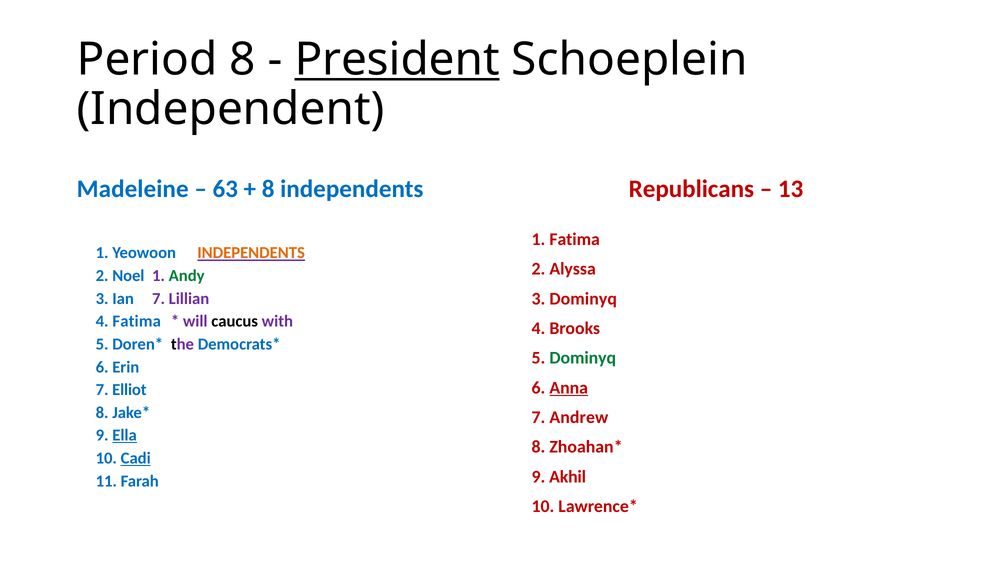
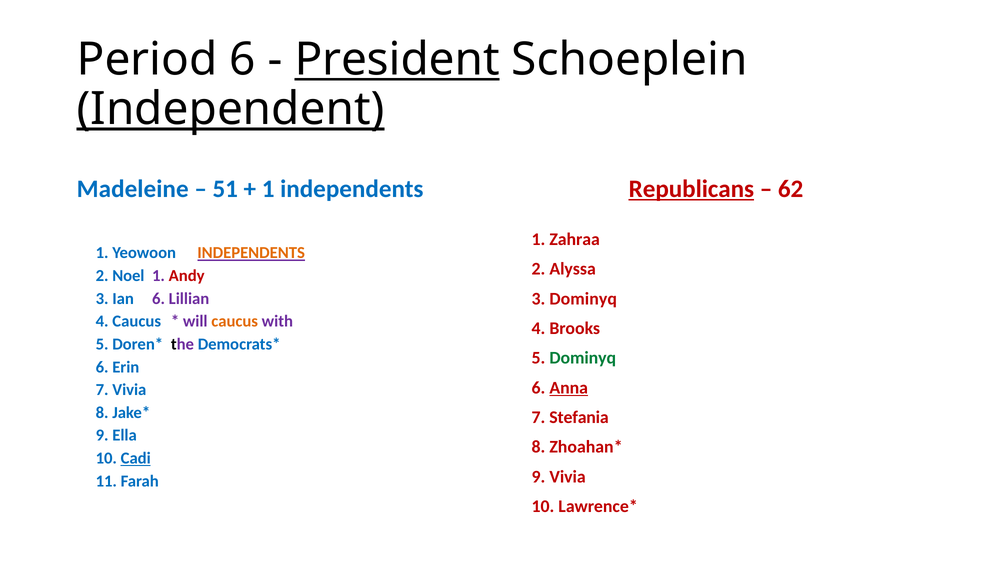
Period 8: 8 -> 6 (243, 59)
Independent underline: none -> present (231, 109)
63: 63 -> 51 (225, 189)
8: 8 -> 1 (268, 189)
Republicans underline: none -> present (691, 189)
13: 13 -> 62 (791, 189)
1 Fatima: Fatima -> Zahraa (575, 239)
Andy colour: green -> red (187, 276)
Ian 7: 7 -> 6 (159, 298)
4 Fatima: Fatima -> Caucus (137, 321)
caucus colour: black -> orange (235, 321)
7 Elliot: Elliot -> Vivia (129, 390)
Andrew: Andrew -> Stefania (579, 417)
Ella underline: present -> none (125, 435)
9 Akhil: Akhil -> Vivia (568, 477)
